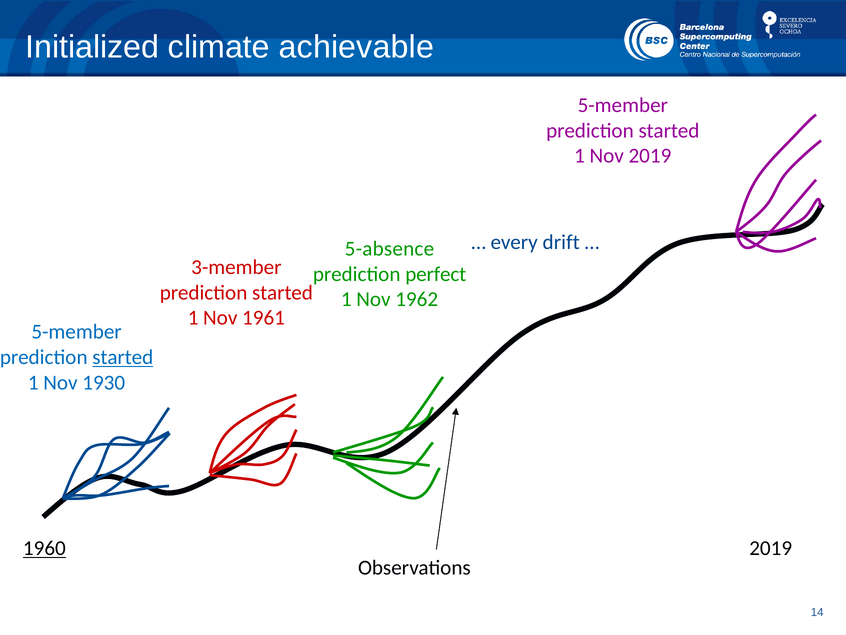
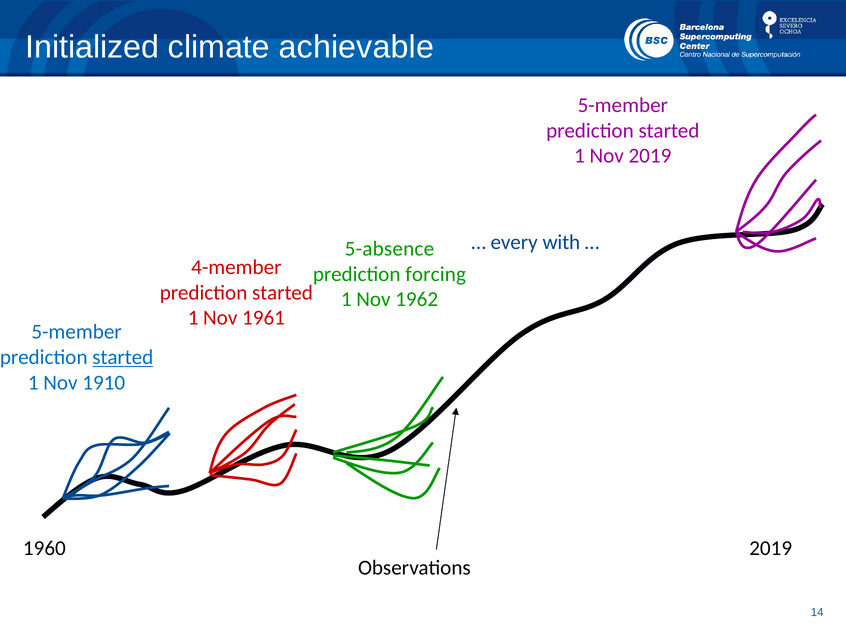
drift: drift -> with (561, 242)
3-member: 3-member -> 4-member (236, 267)
perfect: perfect -> forcing (436, 274)
1930: 1930 -> 1910 (104, 382)
1960 underline: present -> none (44, 548)
